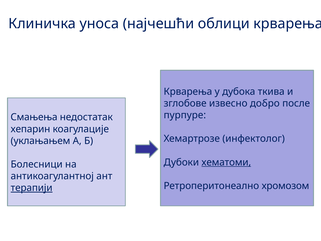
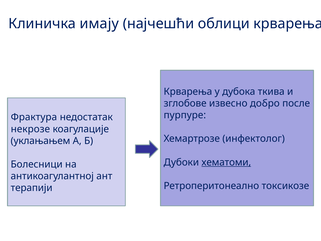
уноса: уноса -> имају (99, 24)
Смањења: Смањења -> Фрактура (34, 117)
хепарин: хепарин -> некрозе (30, 129)
хромозом: хромозом -> токсикозе (285, 186)
терапији underline: present -> none (32, 188)
